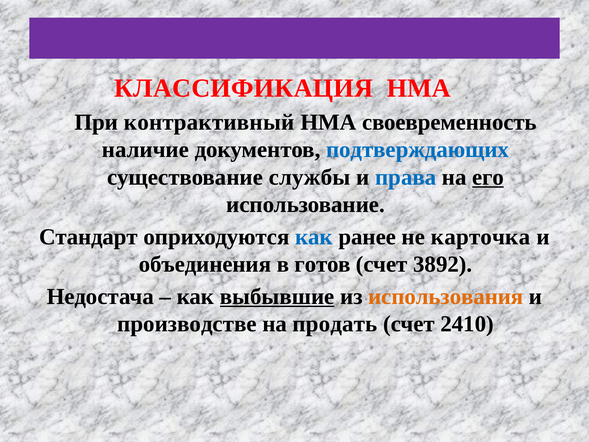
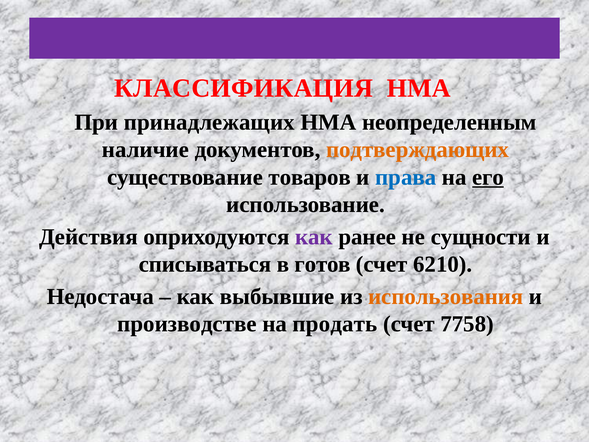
контрактивный: контрактивный -> принадлежащих (209, 122)
своевременность: своевременность -> неопределенным (449, 122)
подтверждающих colour: blue -> orange (418, 150)
службы: службы -> товаров (310, 177)
Стандарт: Стандарт -> Действия (88, 237)
как colour: blue -> purple (314, 237)
карточка: карточка -> сущности (481, 237)
объединения: объединения -> списываться (205, 264)
3892: 3892 -> 6210 (443, 264)
выбывшие underline: present -> none (277, 296)
2410: 2410 -> 7758 (467, 324)
